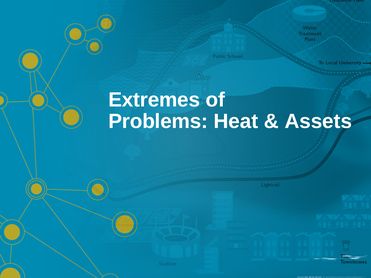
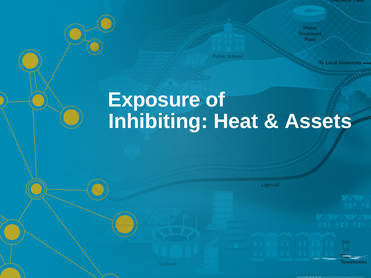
Extremes: Extremes -> Exposure (154, 100)
Problems: Problems -> Inhibiting (158, 121)
